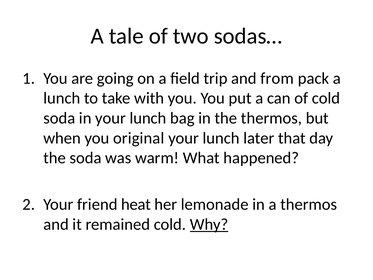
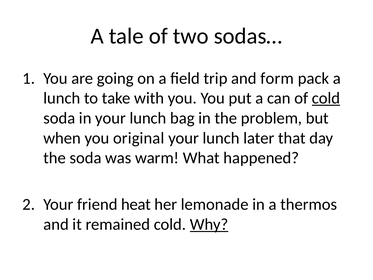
from: from -> form (277, 78)
cold underline: none -> present (326, 98)
the thermos: thermos -> problem (272, 118)
